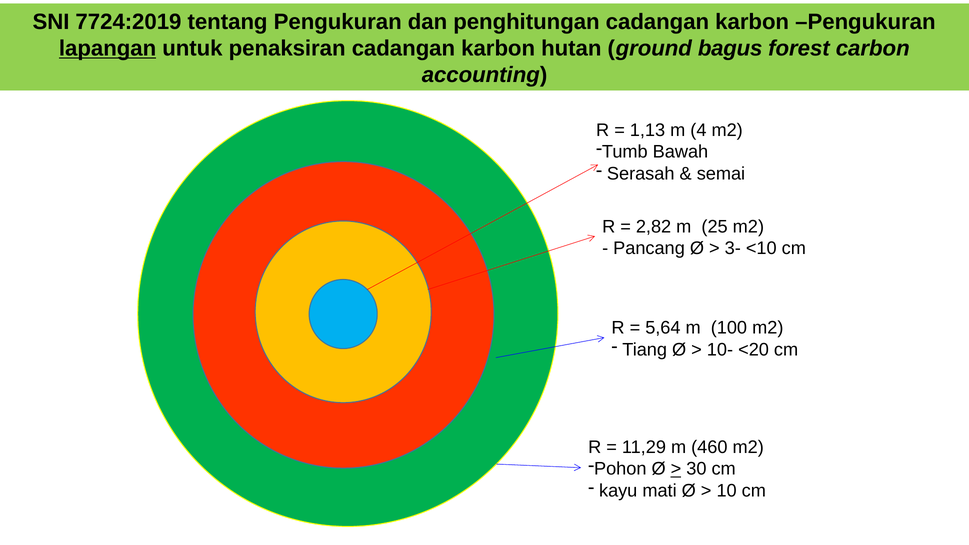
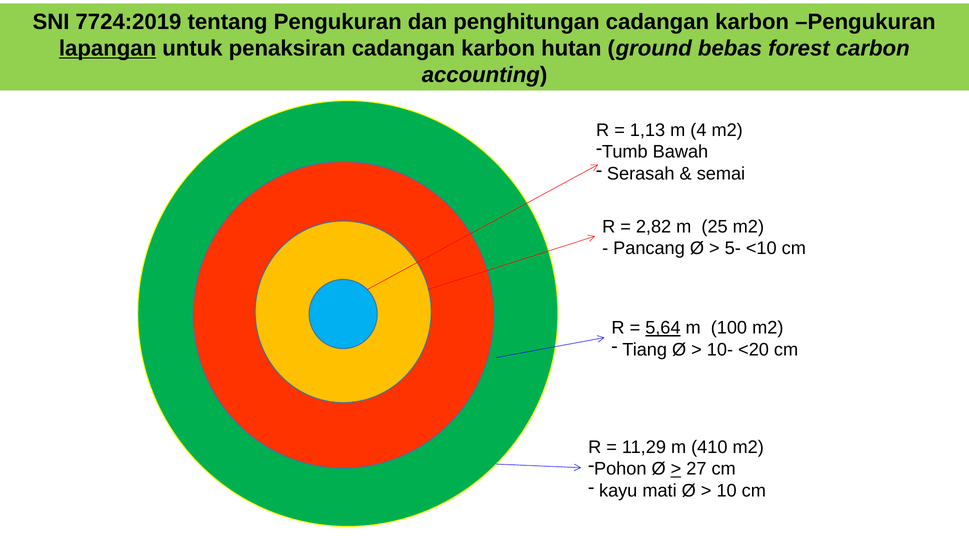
bagus: bagus -> bebas (730, 48)
3-: 3- -> 5- (733, 248)
5,64 underline: none -> present (663, 328)
460: 460 -> 410 (709, 447)
30: 30 -> 27 (696, 469)
